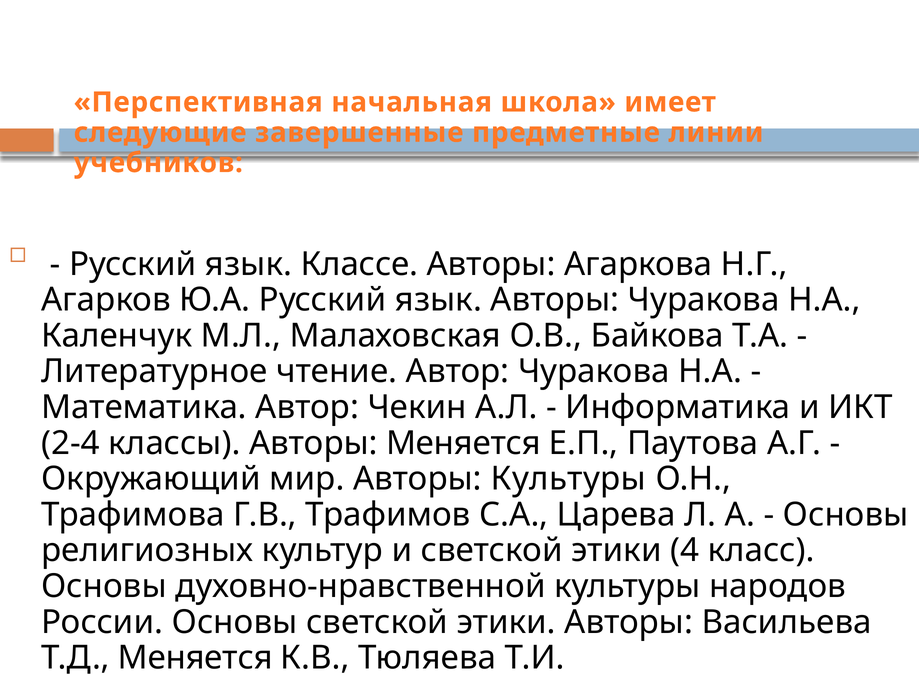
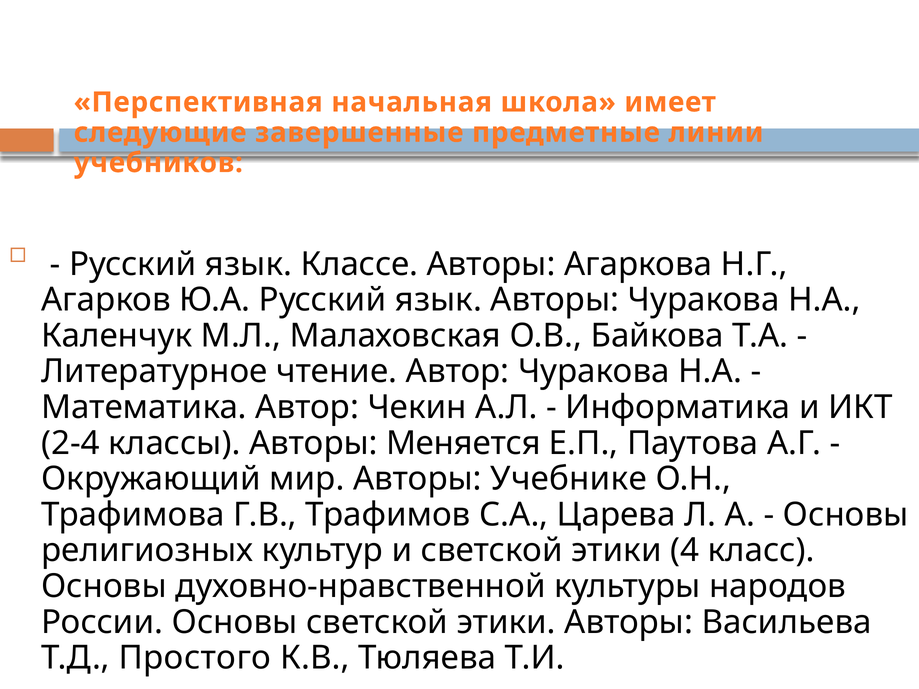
Авторы Культуры: Культуры -> Учебнике (569, 479)
Т.Д Меняется: Меняется -> Простого (195, 658)
